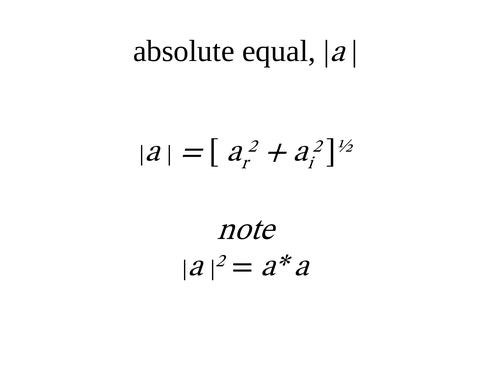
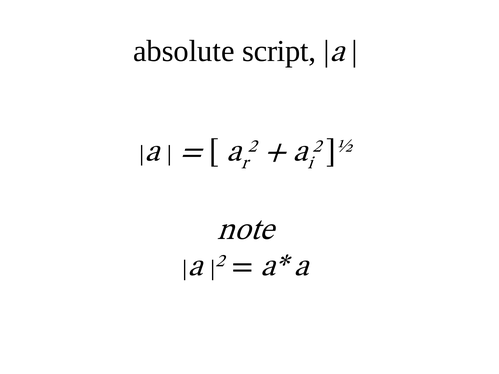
equal: equal -> script (279, 51)
